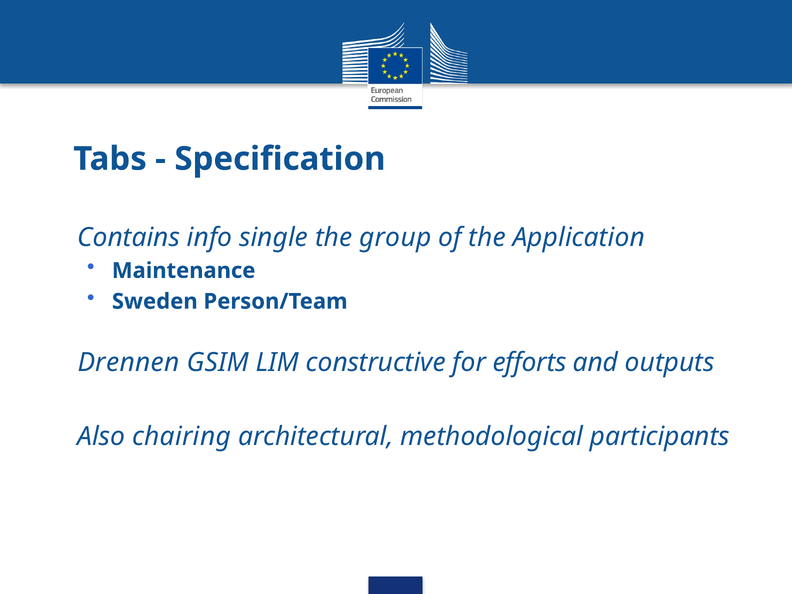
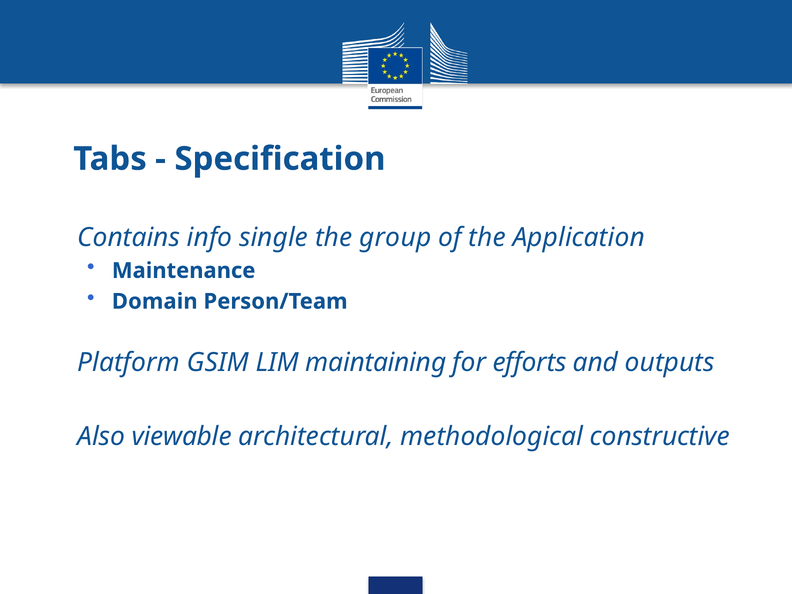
Sweden: Sweden -> Domain (155, 301)
Drennen: Drennen -> Platform (129, 362)
constructive: constructive -> maintaining (376, 362)
chairing: chairing -> viewable (182, 436)
participants: participants -> constructive (660, 436)
